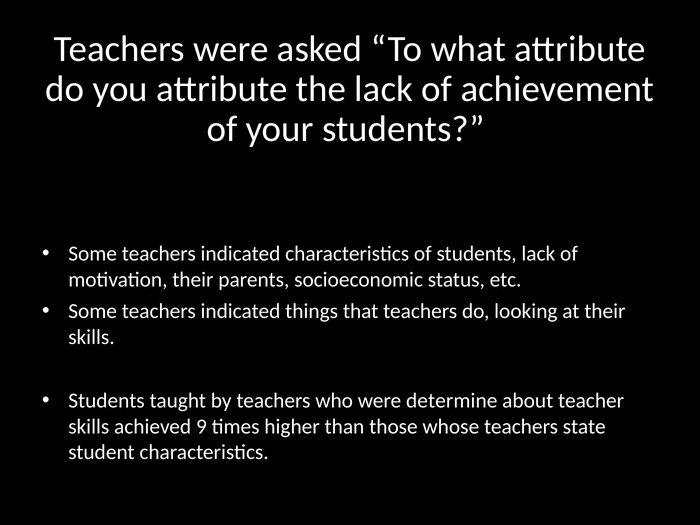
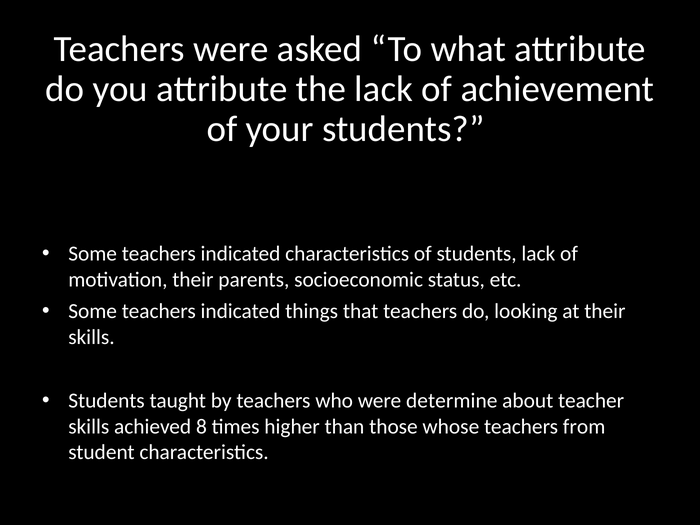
9: 9 -> 8 (201, 426)
state: state -> from (584, 426)
